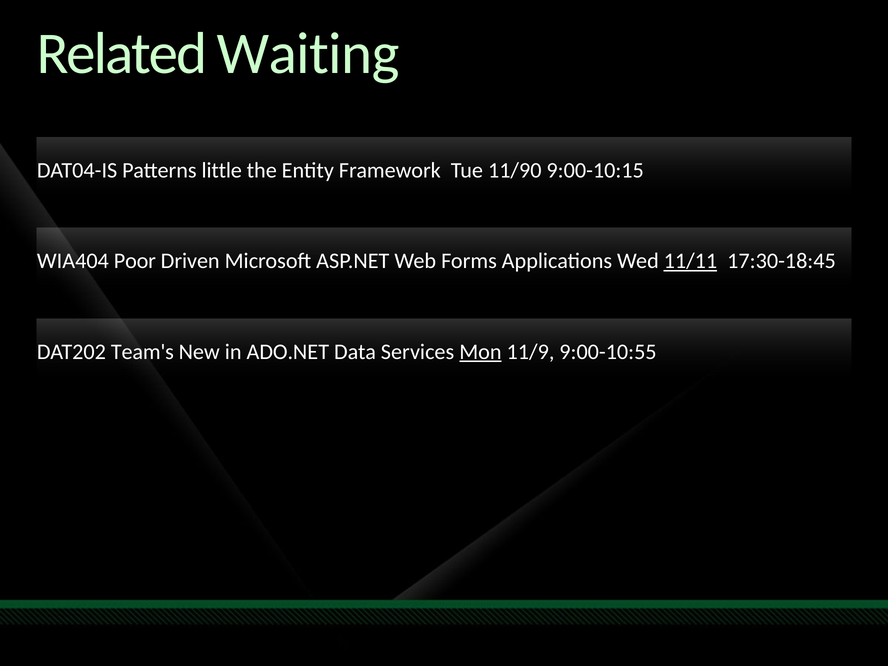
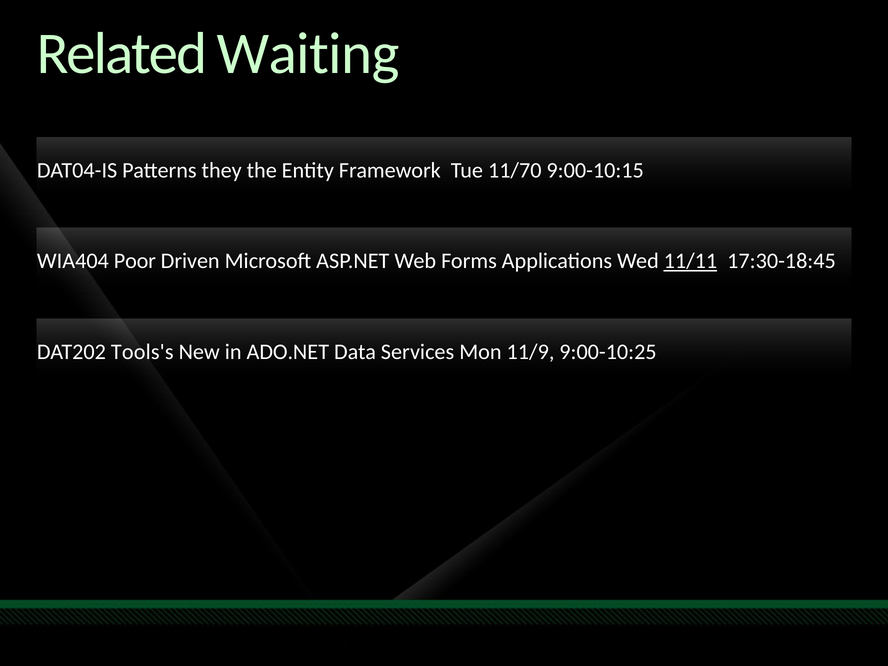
little: little -> they (222, 171)
11/90: 11/90 -> 11/70 (515, 171)
Team's: Team's -> Tools's (142, 352)
Mon underline: present -> none (480, 352)
9:00-10:55: 9:00-10:55 -> 9:00-10:25 (608, 352)
